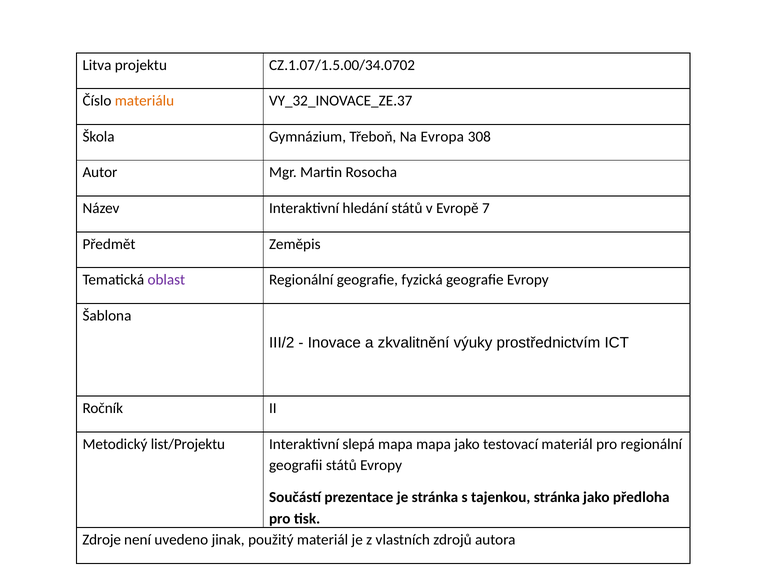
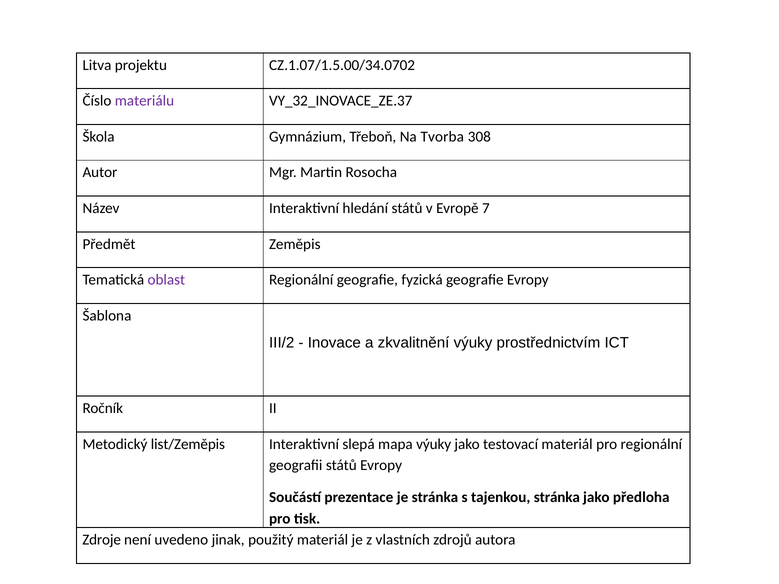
materiálu colour: orange -> purple (144, 101)
Evropa: Evropa -> Tvorba (442, 137)
list/Projektu: list/Projektu -> list/Zeměpis (188, 444)
mapa mapa: mapa -> výuky (434, 444)
